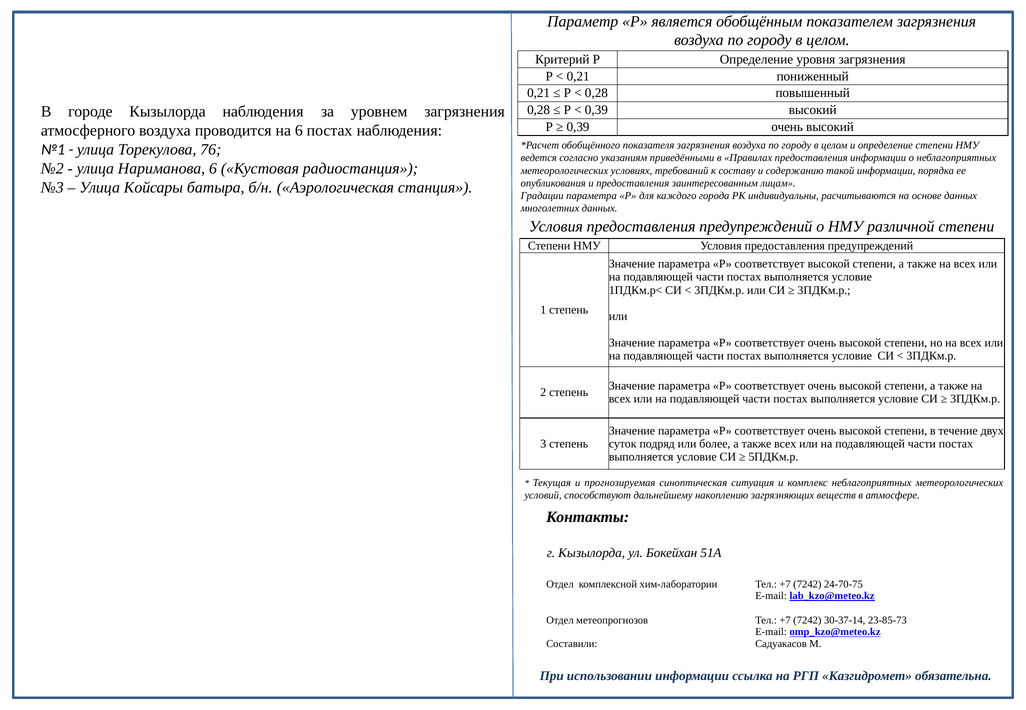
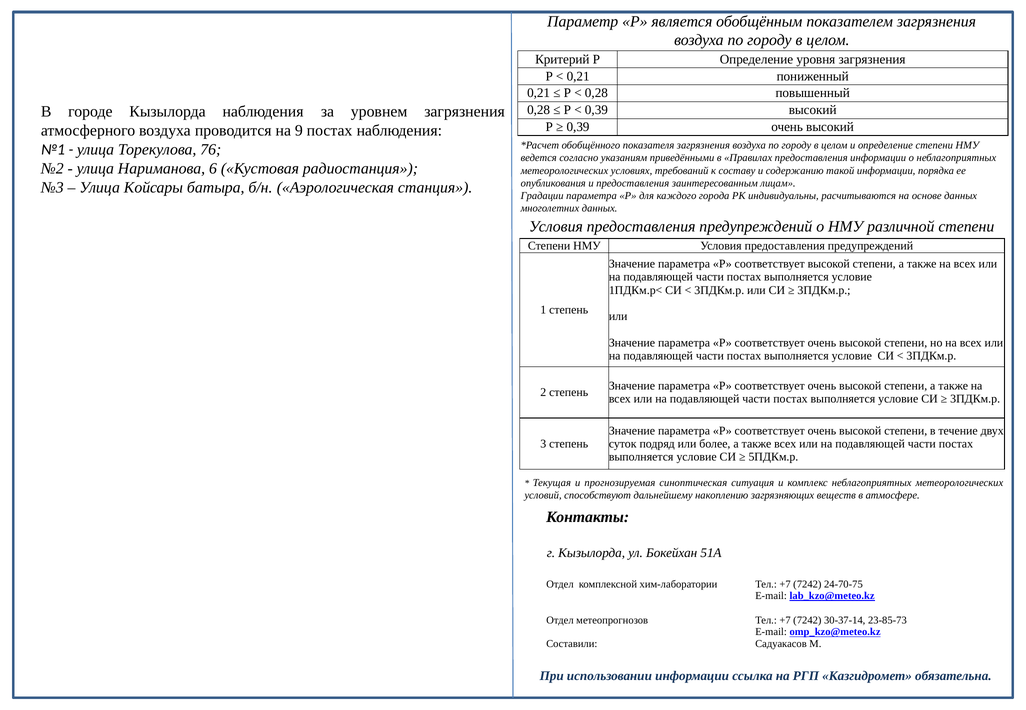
на 6: 6 -> 9 (299, 131)
